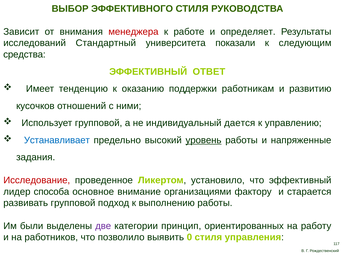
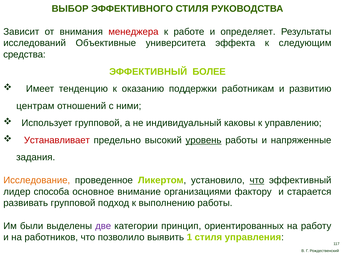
Стандартный: Стандартный -> Объективные (106, 43)
показали: показали -> эффекта (235, 43)
ОТВЕТ: ОТВЕТ -> БОЛЕЕ (209, 72)
кусочков: кусочков -> центрам (35, 106)
дается: дается -> каковы (240, 123)
Устанавливает colour: blue -> red (57, 140)
Исследование colour: red -> orange (37, 180)
что underline: none -> present (257, 180)
0: 0 -> 1 (189, 238)
